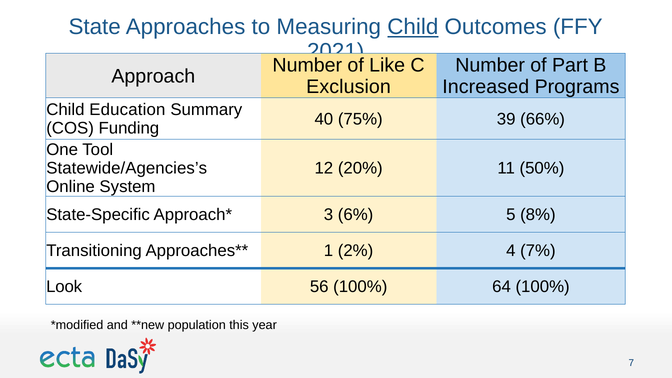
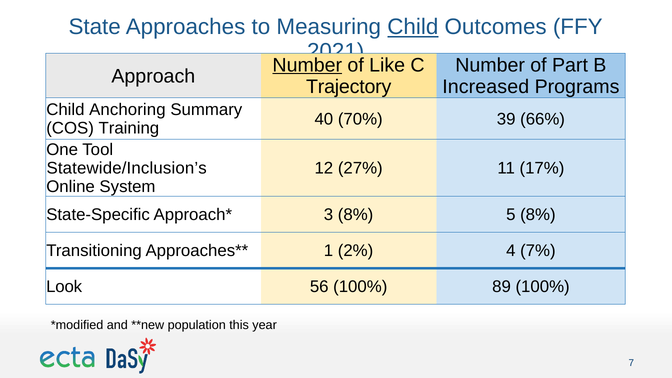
Number underline: none -> present (307, 65)
Exclusion: Exclusion -> Trajectory (349, 87)
Education: Education -> Anchoring (127, 110)
75%: 75% -> 70% (360, 119)
Funding: Funding -> Training (129, 128)
Statewide/Agencies’s: Statewide/Agencies’s -> Statewide/Inclusion’s (127, 168)
20%: 20% -> 27% (360, 168)
50%: 50% -> 17% (542, 168)
3 6%: 6% -> 8% (356, 215)
64: 64 -> 89 (502, 287)
